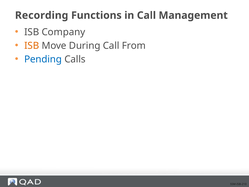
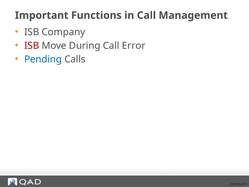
Recording: Recording -> Important (42, 15)
ISB colour: orange -> red (32, 46)
From: From -> Error (134, 46)
